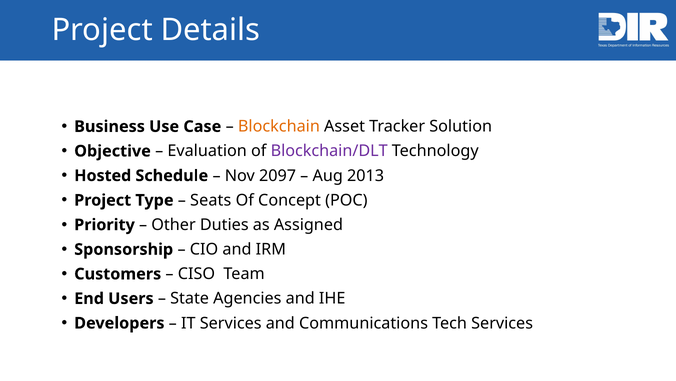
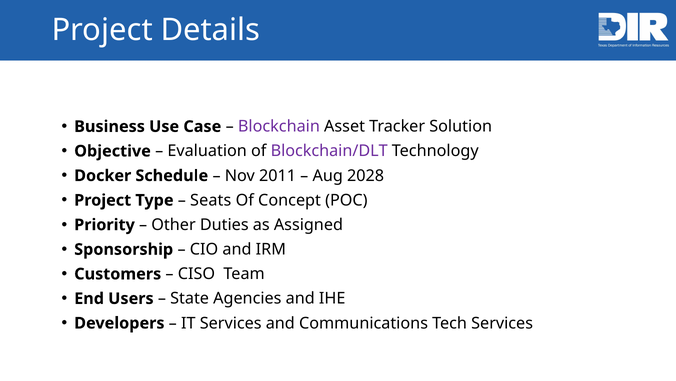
Blockchain colour: orange -> purple (279, 126)
Hosted: Hosted -> Docker (103, 175)
2097: 2097 -> 2011 (278, 175)
2013: 2013 -> 2028 (366, 175)
